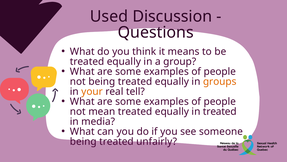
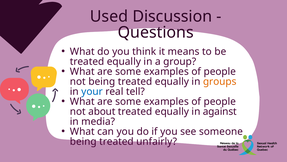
your colour: orange -> blue (92, 91)
mean: mean -> about (102, 111)
in treated: treated -> against (220, 111)
